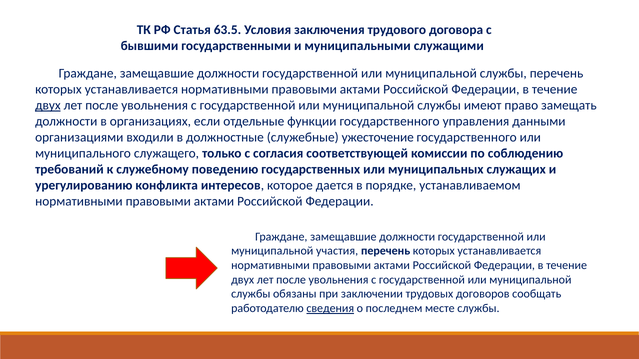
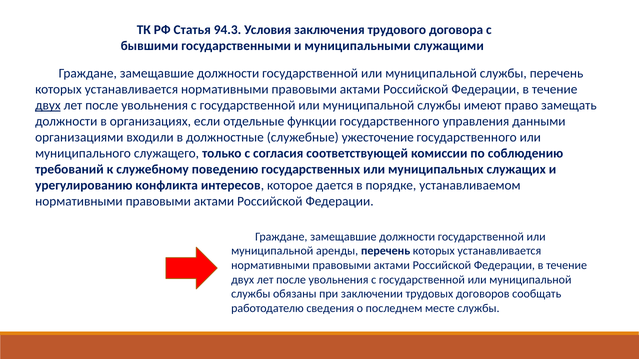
63.5: 63.5 -> 94.3 (228, 30)
участия: участия -> аренды (337, 251)
сведения underline: present -> none (330, 309)
